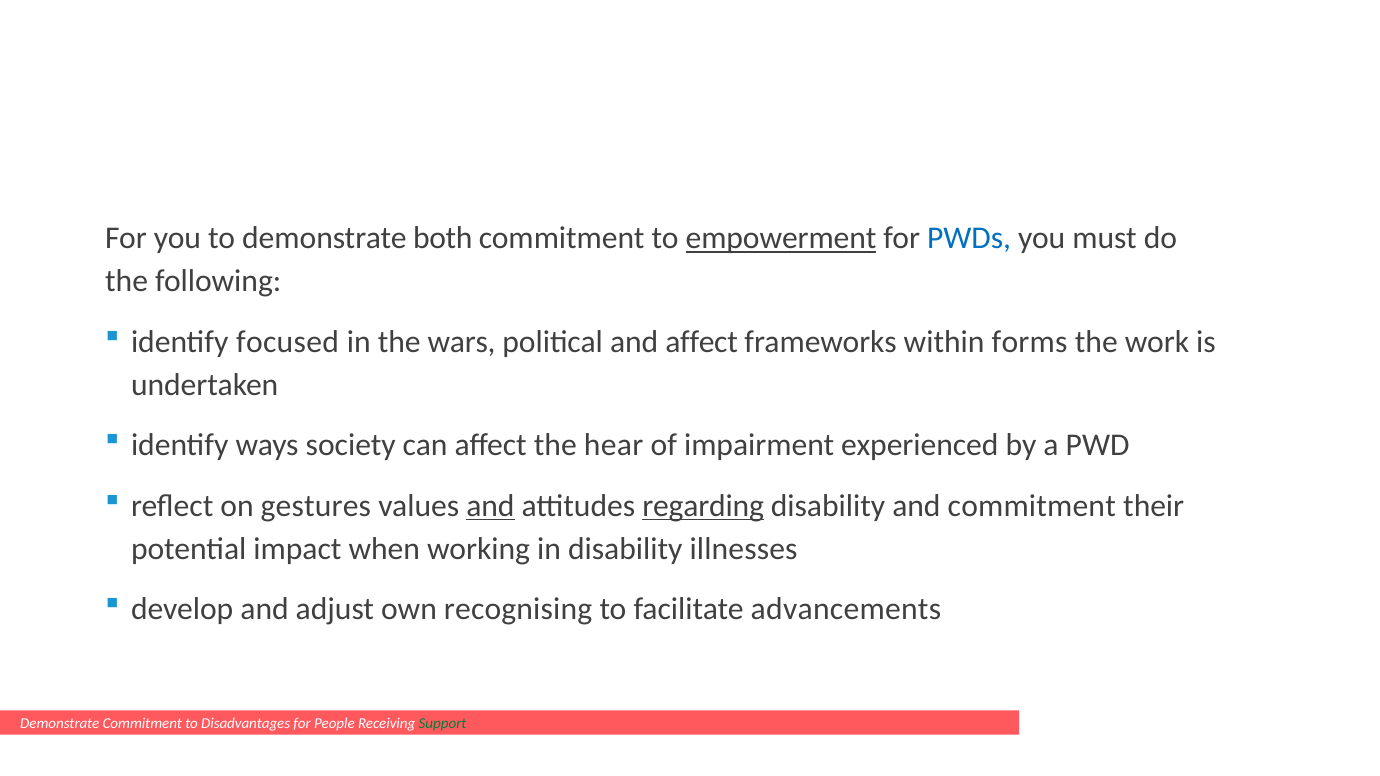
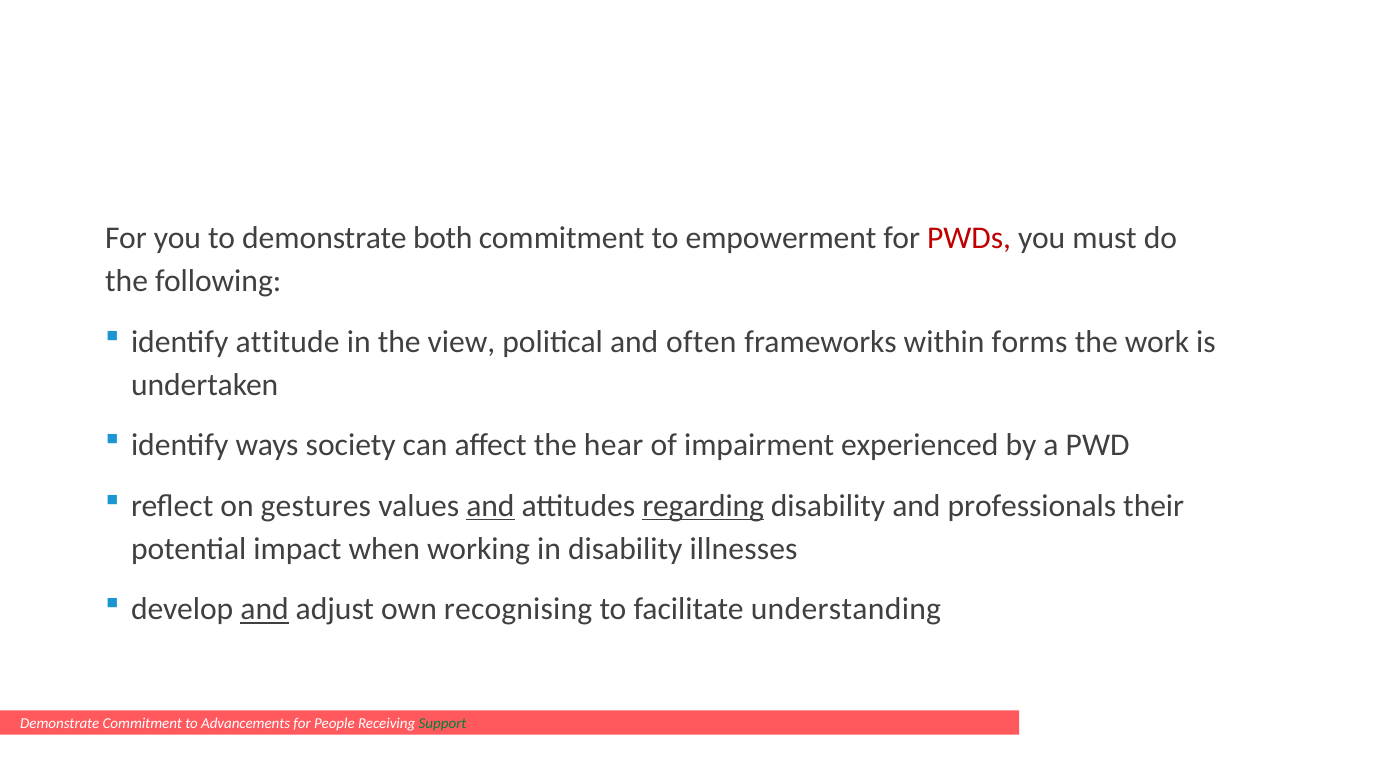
empowerment underline: present -> none (781, 238)
PWDs colour: blue -> red (969, 238)
focused: focused -> attitude (288, 342)
wars: wars -> view (461, 342)
and affect: affect -> often (701, 342)
and commitment: commitment -> professionals (1032, 506)
and underline: none -> present (265, 610)
advancements: advancements -> understanding (846, 610)
Disadvantages: Disadvantages -> Advancements (246, 724)
